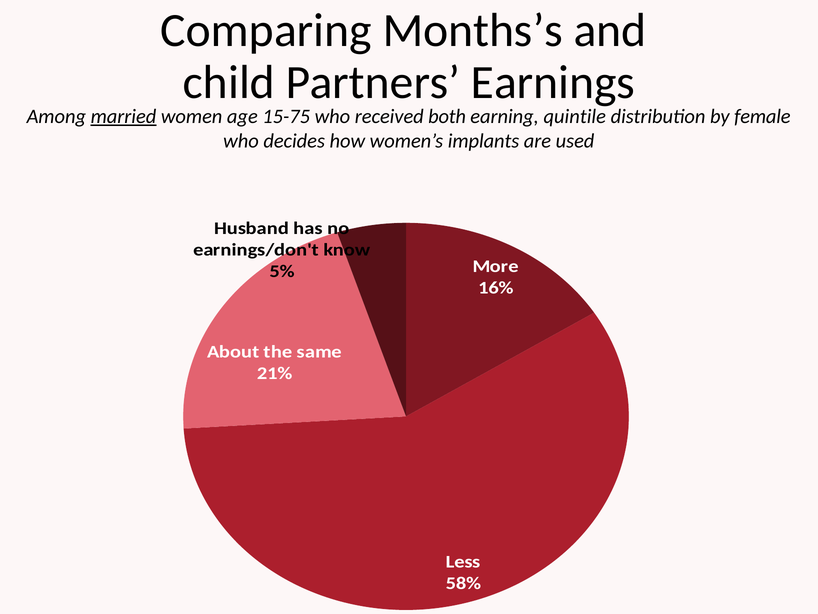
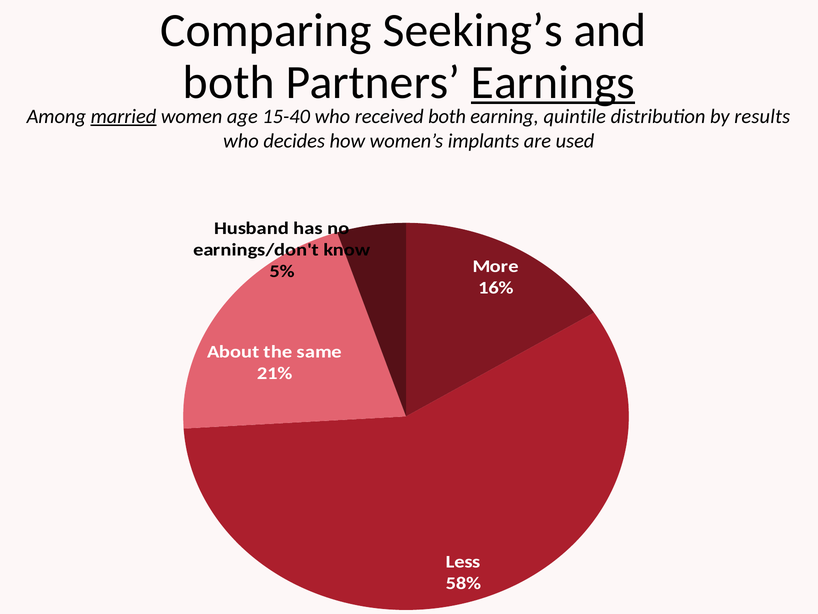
Months’s: Months’s -> Seeking’s (473, 31)
child: child -> both (229, 82)
Earnings underline: none -> present (553, 82)
15-75: 15-75 -> 15-40 (286, 116)
female: female -> results (762, 116)
